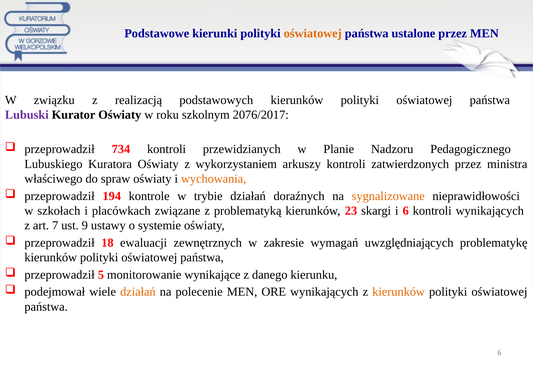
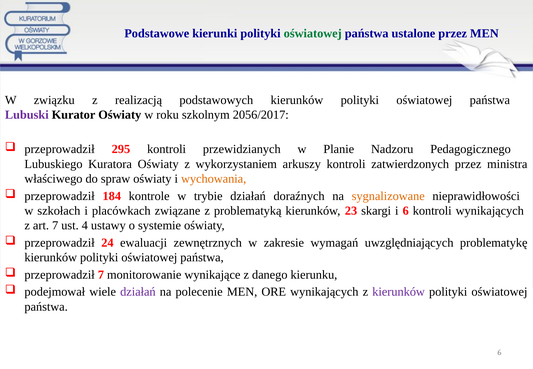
oświatowej colour: orange -> green (313, 34)
2076/2017: 2076/2017 -> 2056/2017 (261, 115)
734: 734 -> 295 (121, 149)
194: 194 -> 184 (112, 196)
9: 9 -> 4 (85, 226)
18: 18 -> 24 (107, 243)
przeprowadził 5: 5 -> 7 (101, 275)
działań colour: orange -> purple (138, 292)
kierunków colour: orange -> purple (399, 292)
